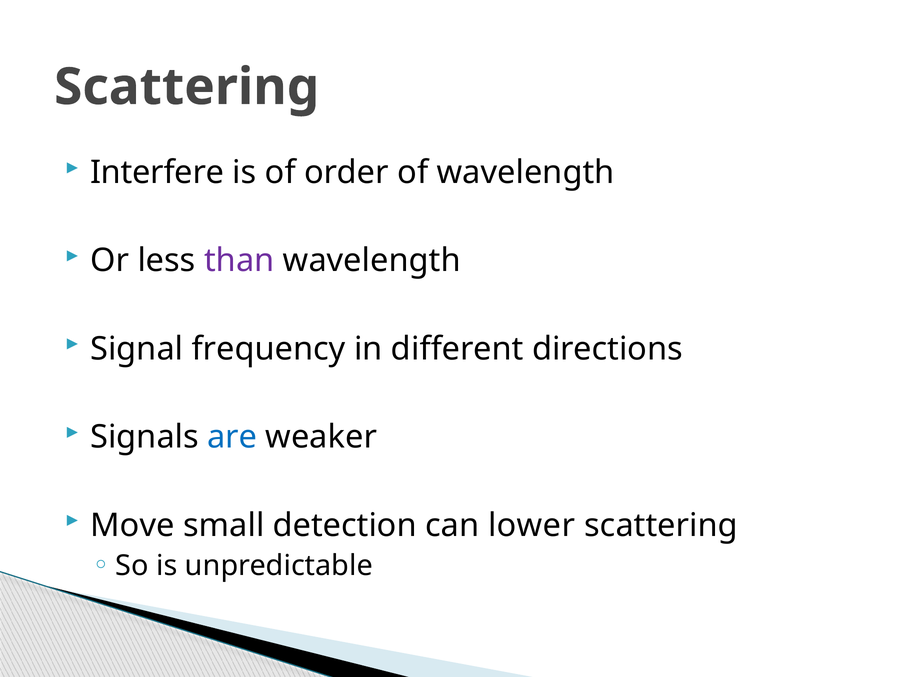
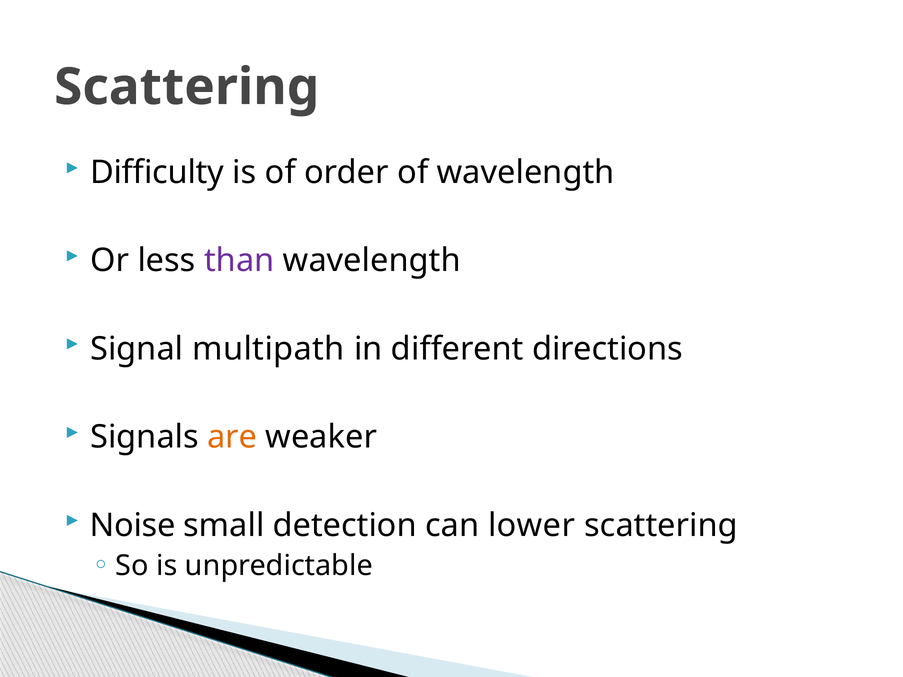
Interfere: Interfere -> Difficulty (157, 173)
frequency: frequency -> multipath (268, 349)
are colour: blue -> orange (232, 437)
Move: Move -> Noise (133, 526)
